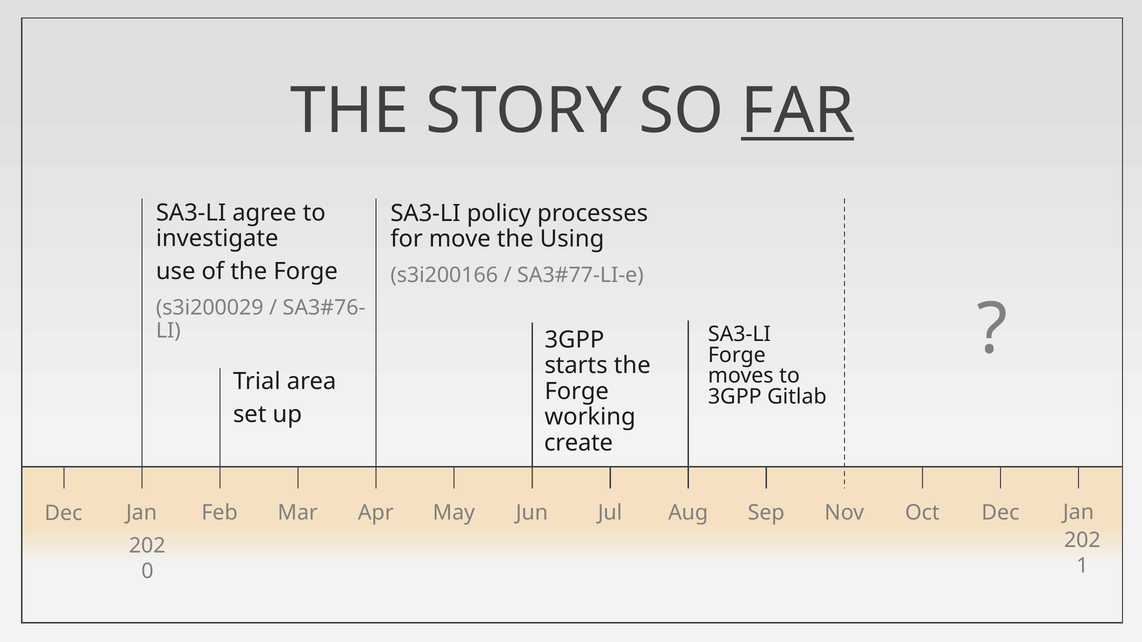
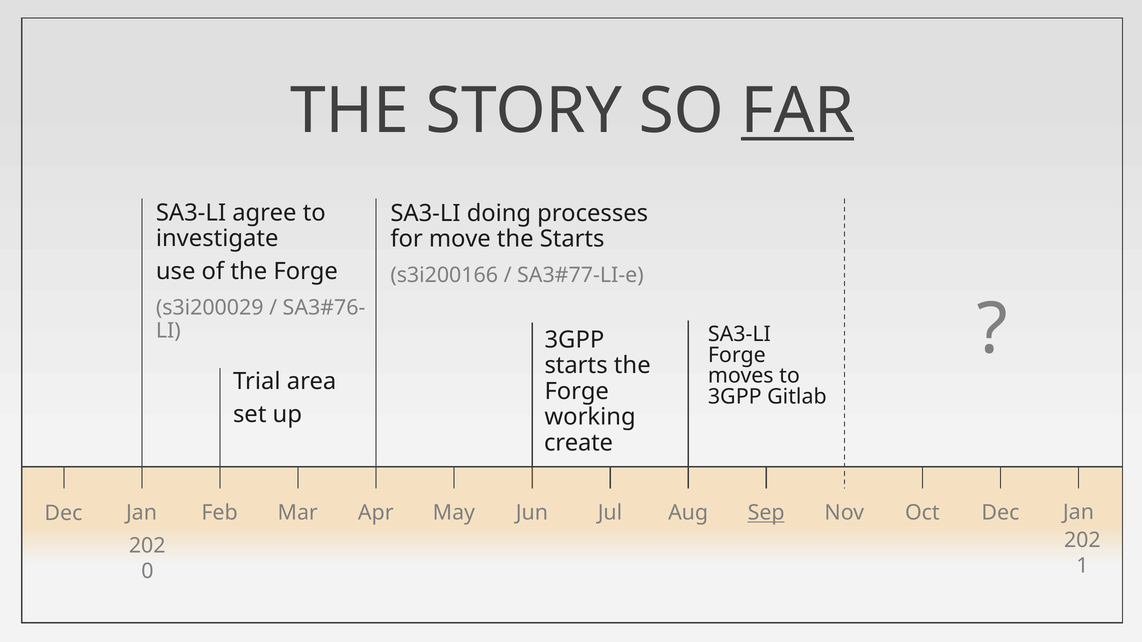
policy: policy -> doing (499, 213)
the Using: Using -> Starts (572, 239)
Sep underline: none -> present (766, 513)
